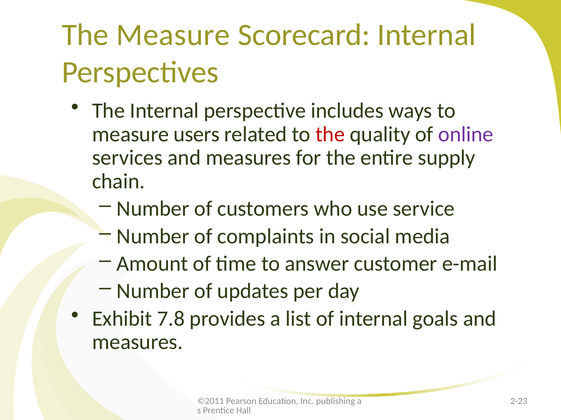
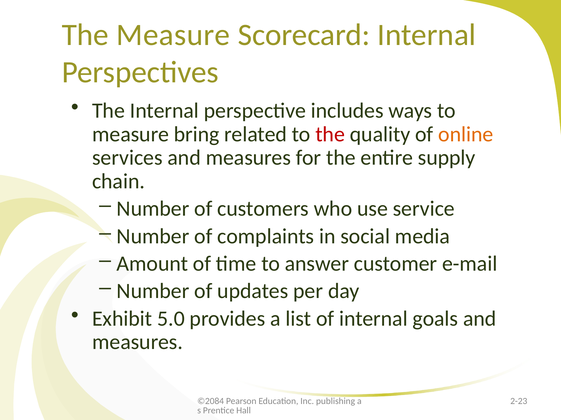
users: users -> bring (197, 134)
online colour: purple -> orange (466, 134)
7.8: 7.8 -> 5.0 (171, 319)
©2011: ©2011 -> ©2084 (211, 402)
